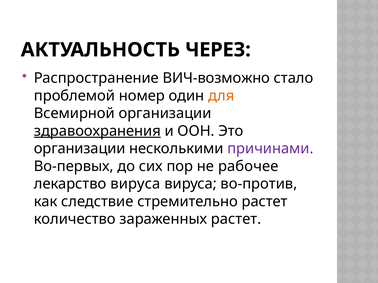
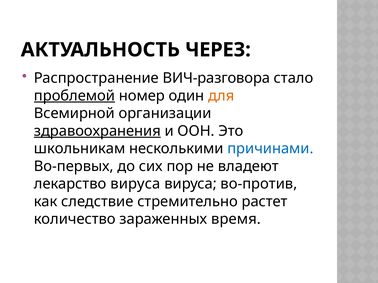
ВИЧ-возможно: ВИЧ-возможно -> ВИЧ-разговора (216, 78)
проблемой underline: none -> present (74, 96)
организации: организации -> школьникам (80, 149)
причинами colour: purple -> blue (270, 149)
рабочее: рабочее -> владеют (248, 166)
зараженных растет: растет -> время (236, 219)
